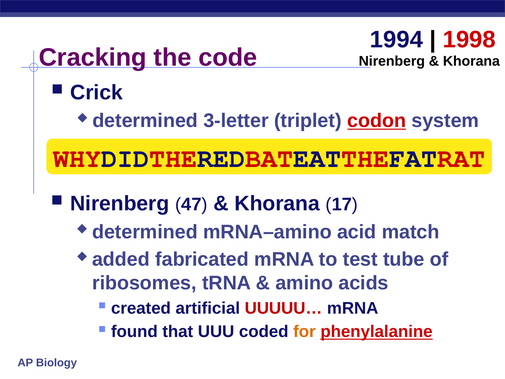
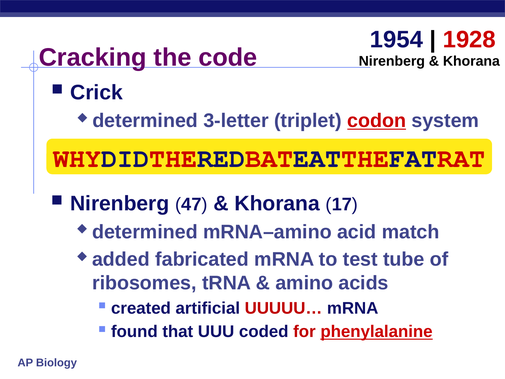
1994: 1994 -> 1954 (396, 39)
1998: 1998 -> 1928 (469, 39)
for colour: orange -> red (304, 331)
